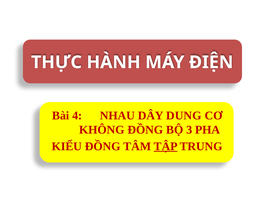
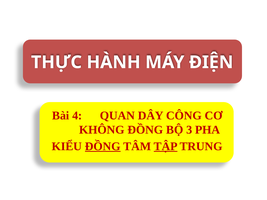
NHAU: NHAU -> QUAN (117, 116)
DUNG: DUNG -> CÔNG (184, 116)
ĐỒNG underline: none -> present (103, 147)
